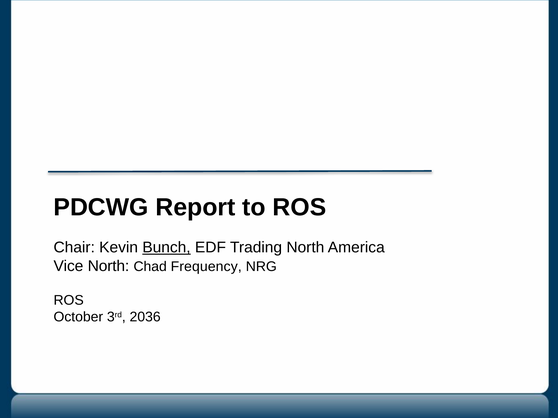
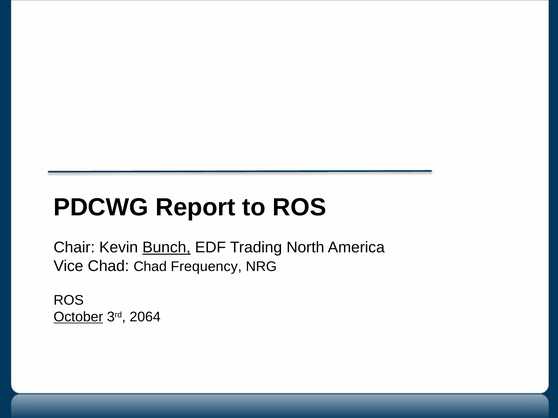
Vice North: North -> Chad (108, 266)
October underline: none -> present (78, 317)
2036: 2036 -> 2064 (145, 317)
